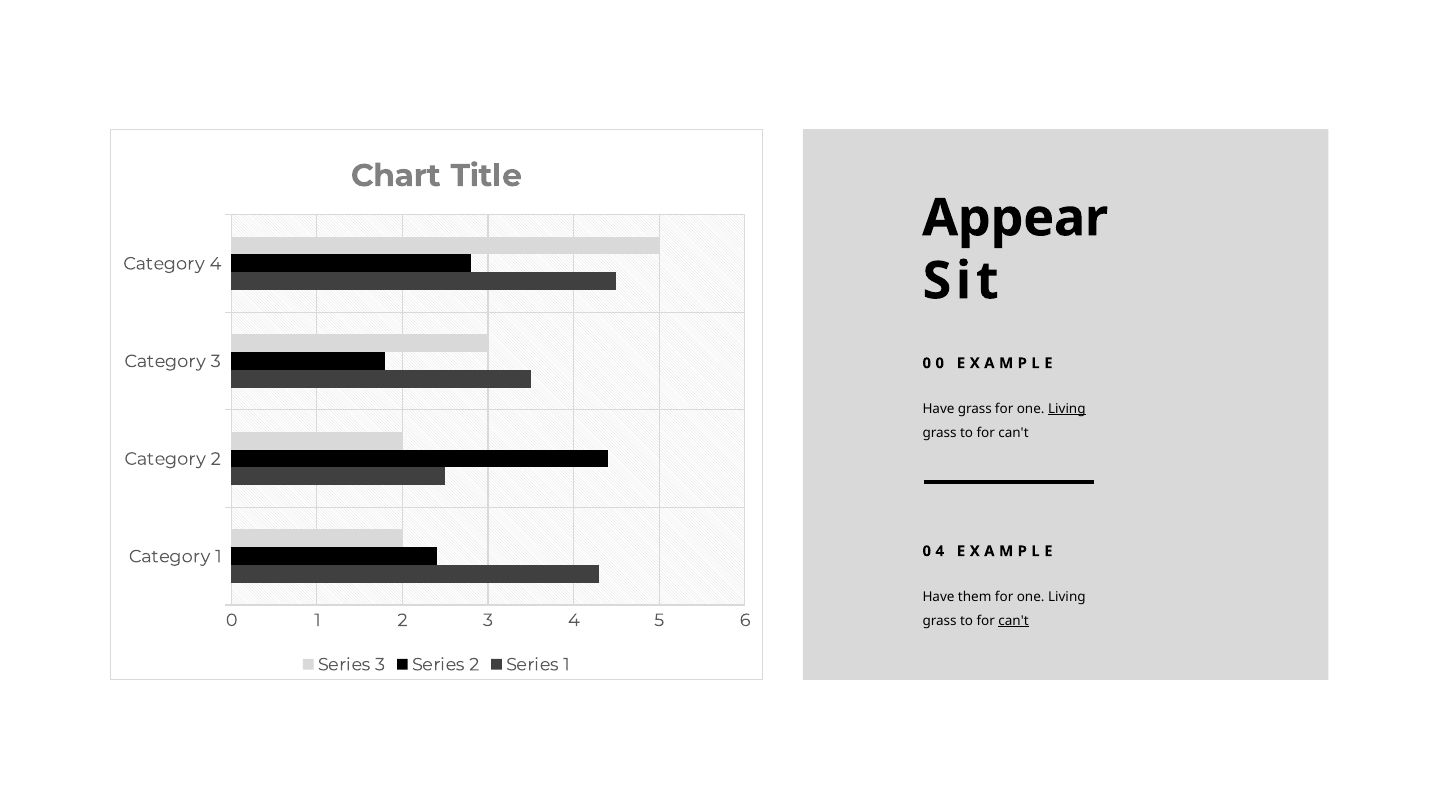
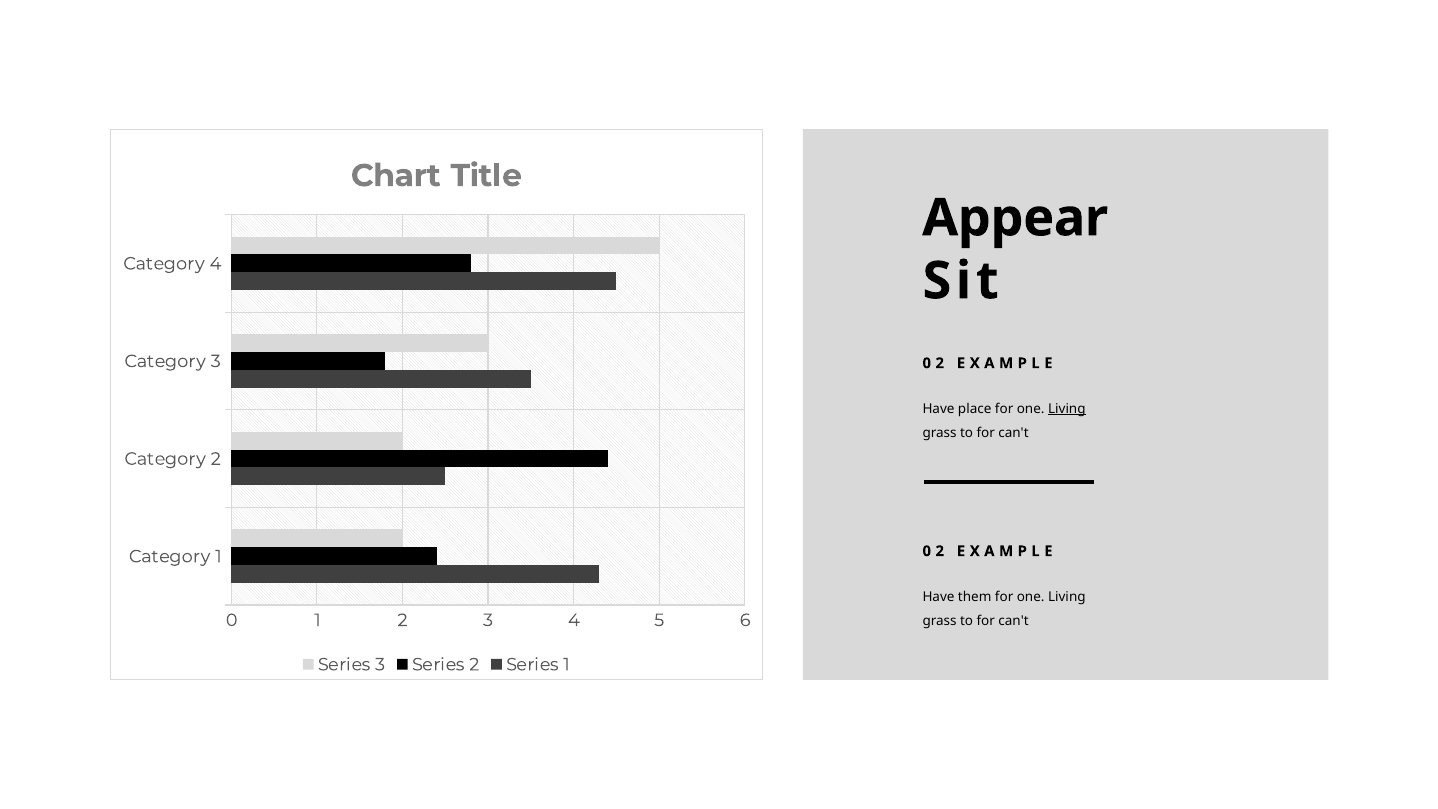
0: 0 -> 2 (940, 363)
Have grass: grass -> place (975, 409)
4: 4 -> 2 (940, 551)
can't underline: present -> none (1014, 621)
